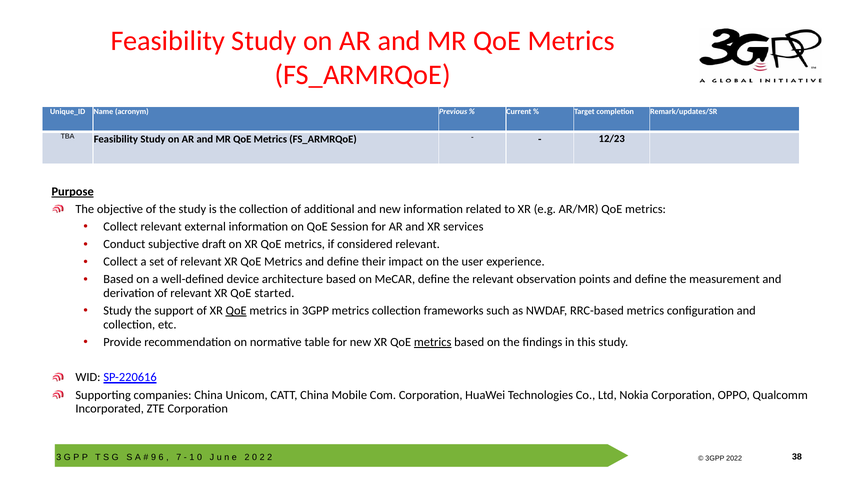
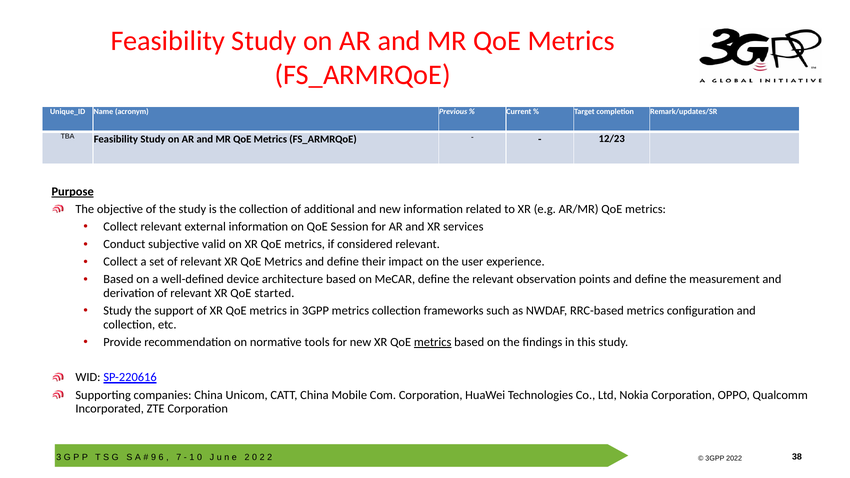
draft: draft -> valid (214, 244)
QoE underline: present -> none (236, 311)
table: table -> tools (317, 342)
